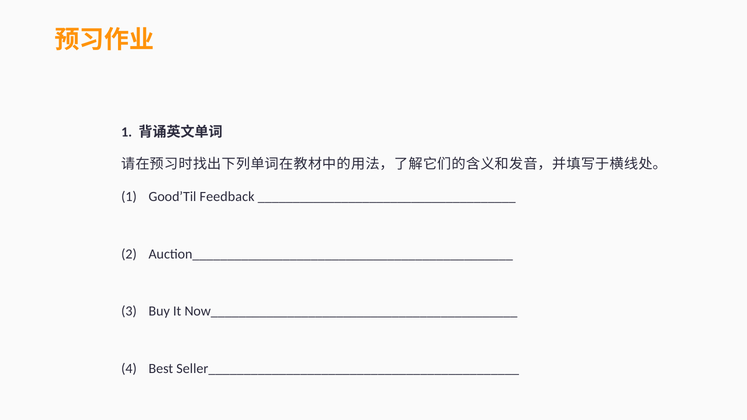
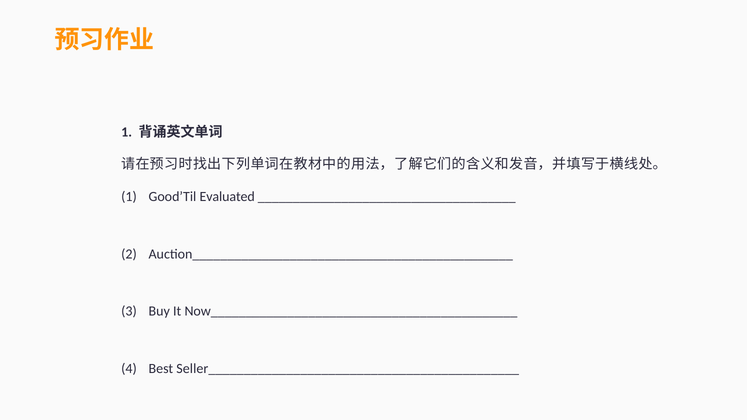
Feedback: Feedback -> Evaluated (227, 197)
